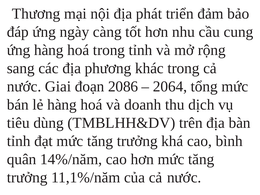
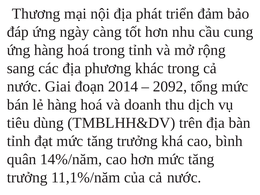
2086: 2086 -> 2014 (123, 86)
2064: 2064 -> 2092 (170, 86)
